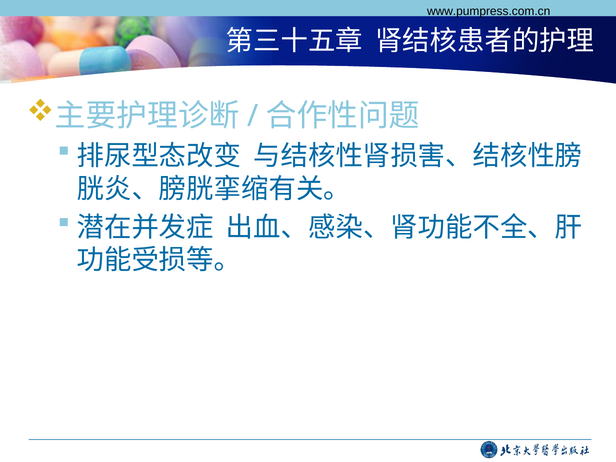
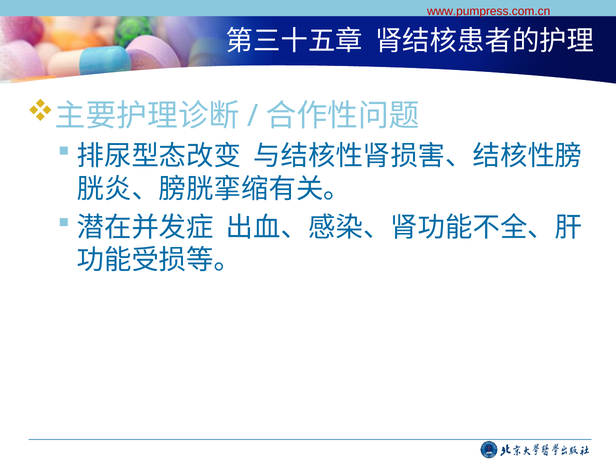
www.pumpress.com.cn colour: black -> red (489, 11)
